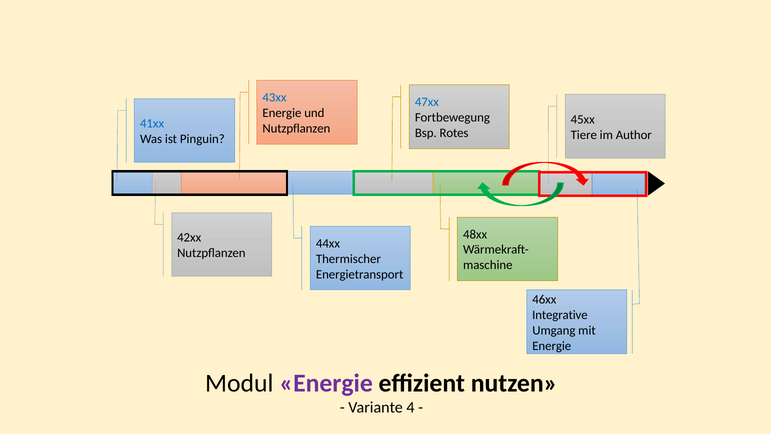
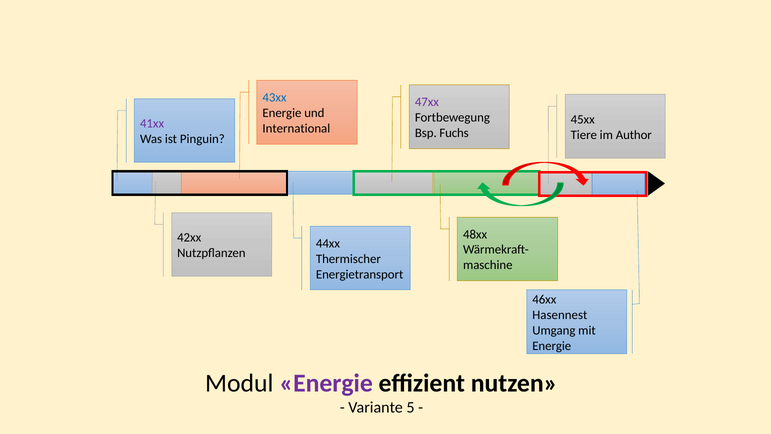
47xx colour: blue -> purple (427, 102)
41xx colour: blue -> purple (152, 124)
Nutzpflanzen: Nutzpflanzen -> International (296, 128)
Rotes: Rotes -> Fuchs (454, 133)
Integrative: Integrative -> Hasennest (560, 315)
4: 4 -> 5 (411, 407)
